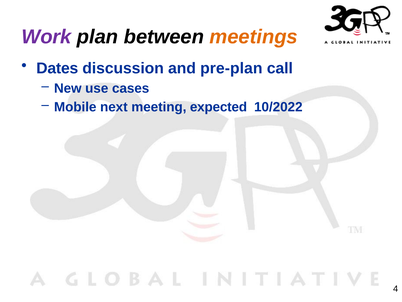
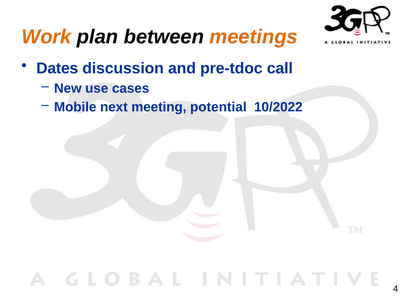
Work colour: purple -> orange (46, 37)
pre-plan: pre-plan -> pre-tdoc (231, 68)
expected: expected -> potential (218, 107)
